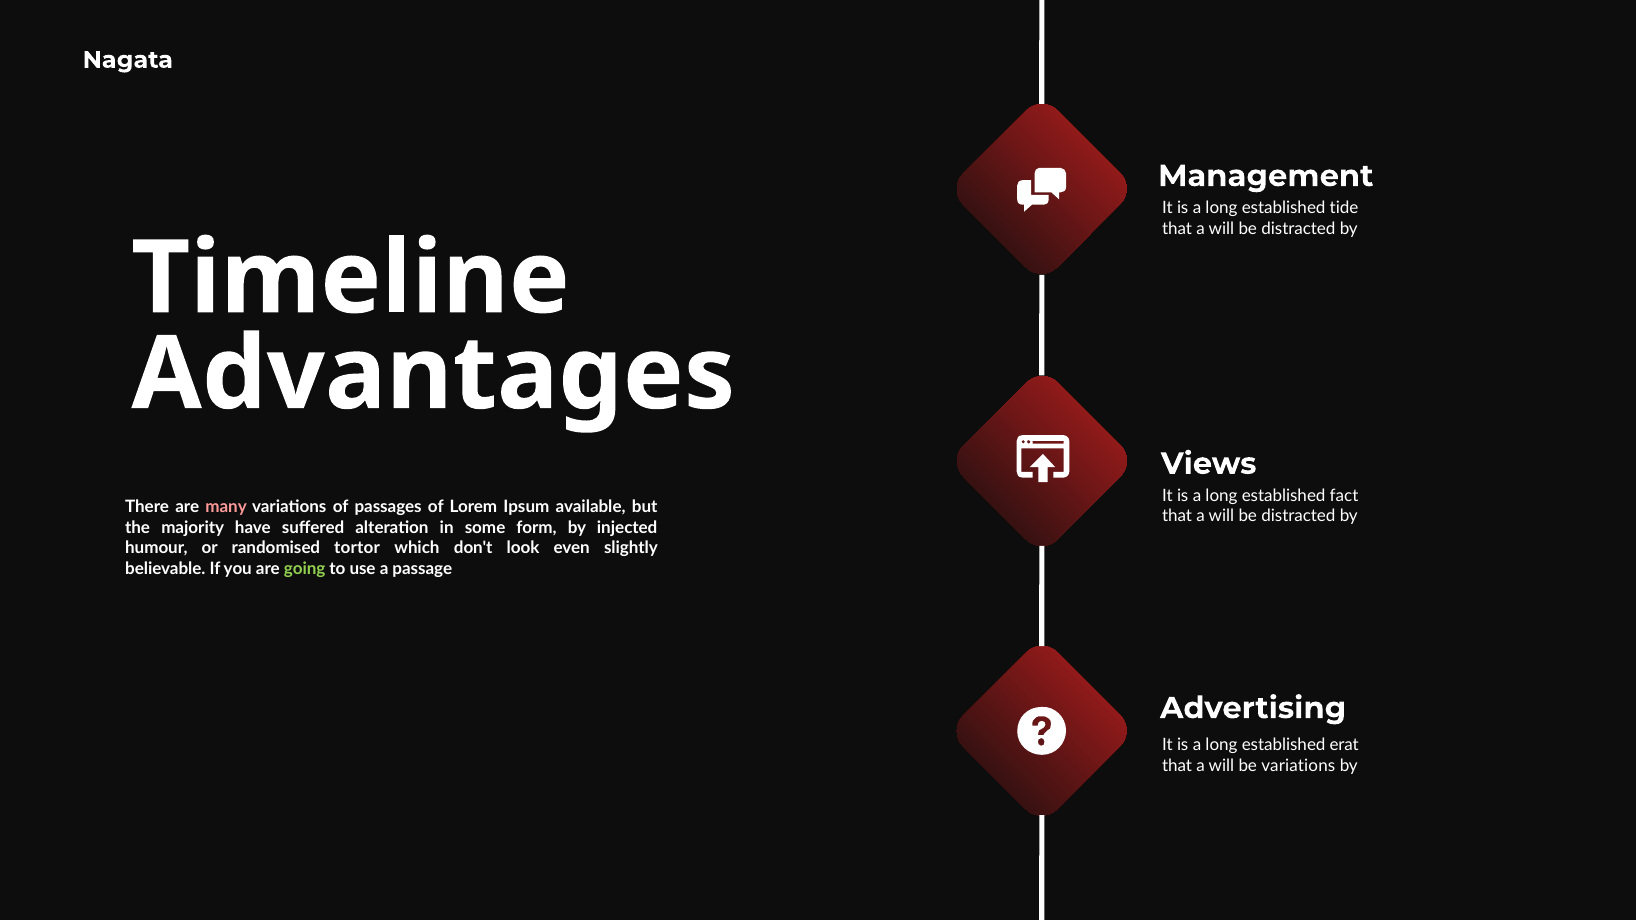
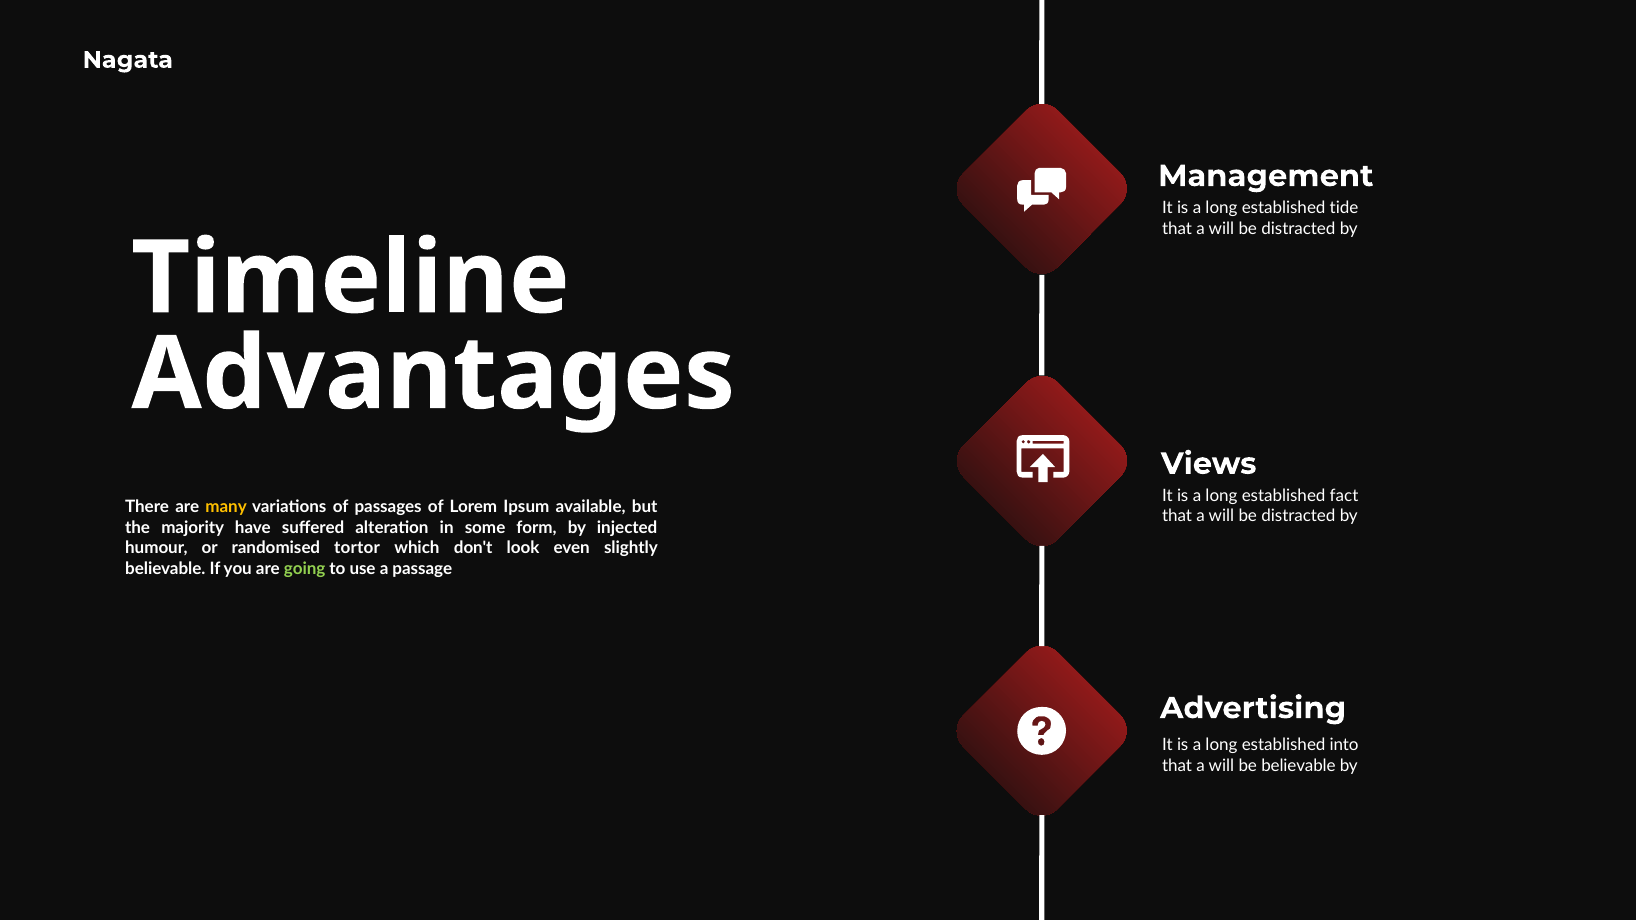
many colour: pink -> yellow (226, 507)
erat: erat -> into (1344, 746)
be variations: variations -> believable (1298, 766)
